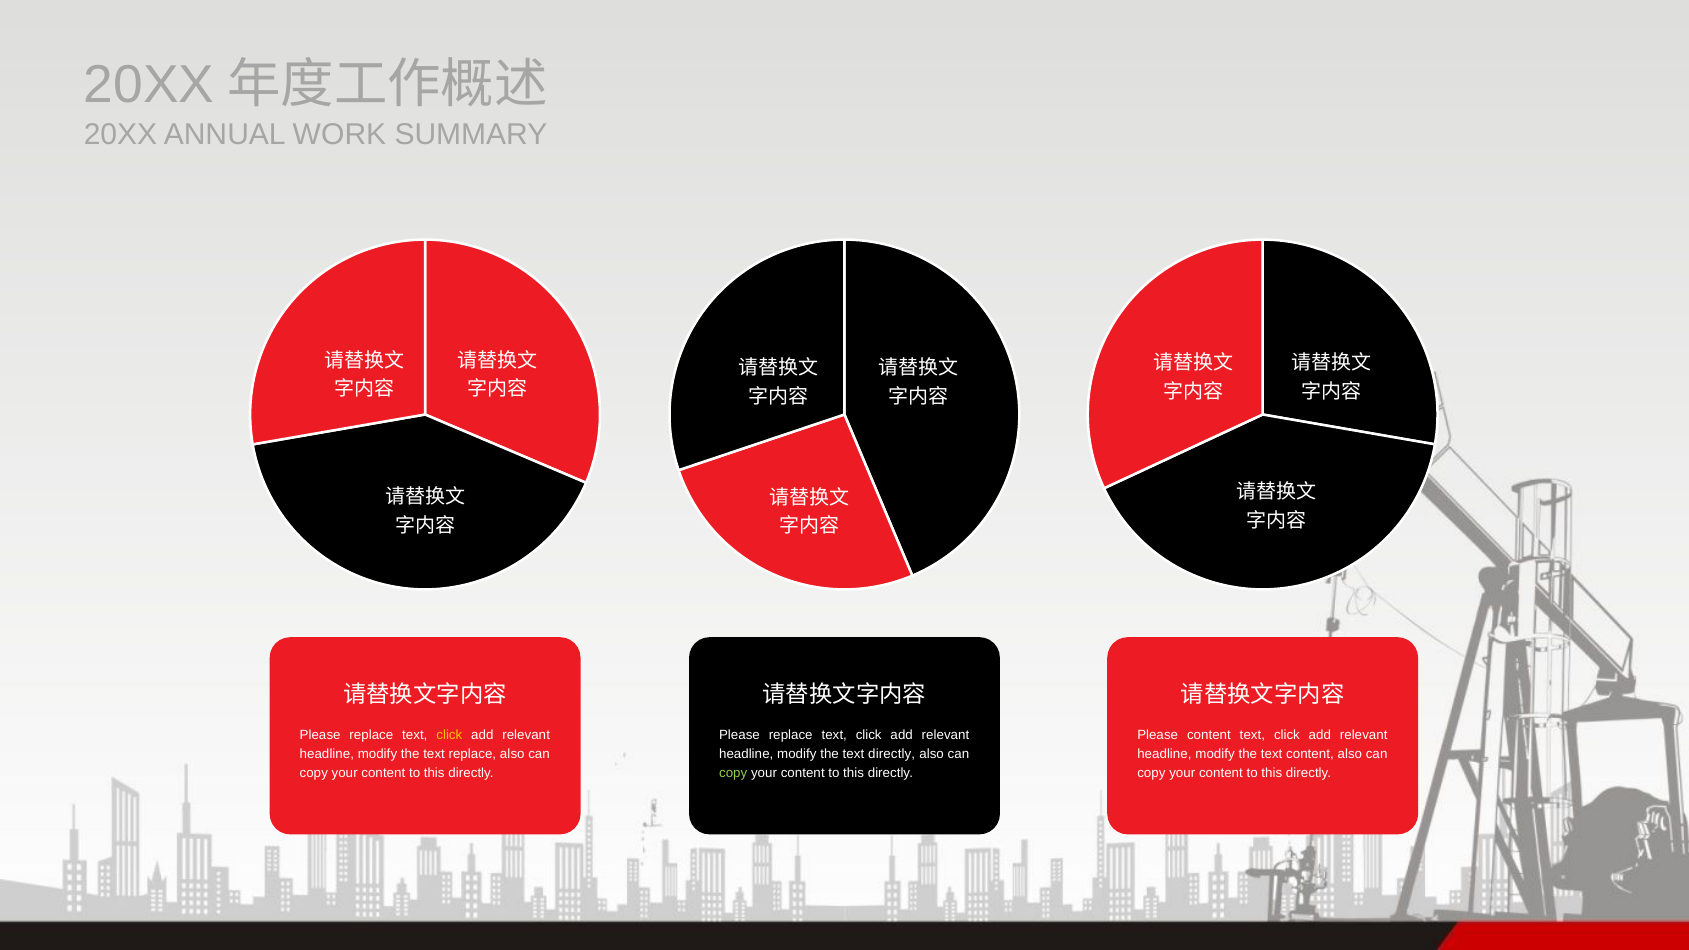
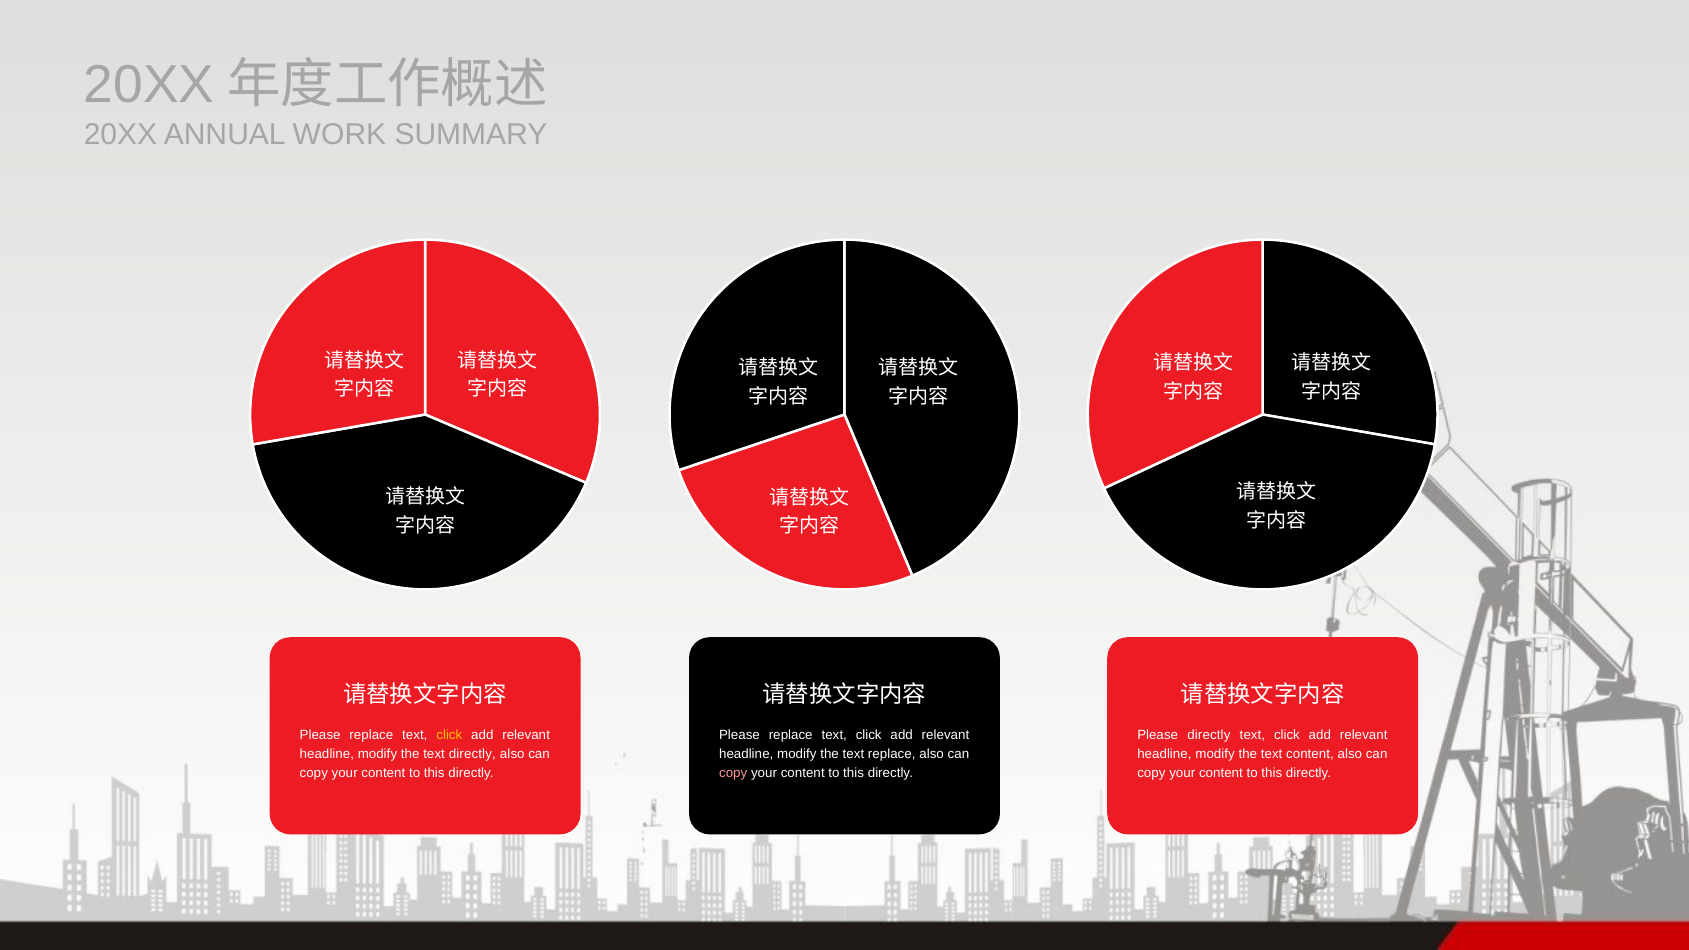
Please content: content -> directly (1209, 735)
text replace: replace -> directly (472, 754)
text directly: directly -> replace (892, 754)
copy colour: light green -> pink (733, 773)
